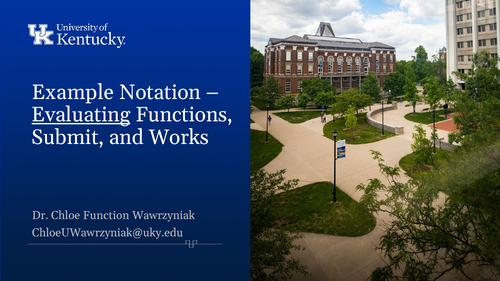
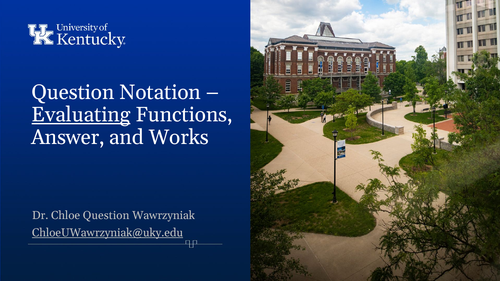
Example: Example -> Question (73, 92)
Submit: Submit -> Answer (68, 137)
Chloe Function: Function -> Question (106, 215)
ChloeUWawrzyniak@uky.edu underline: none -> present (108, 233)
